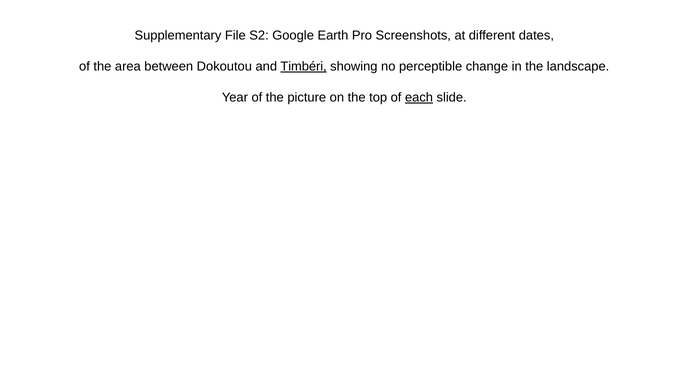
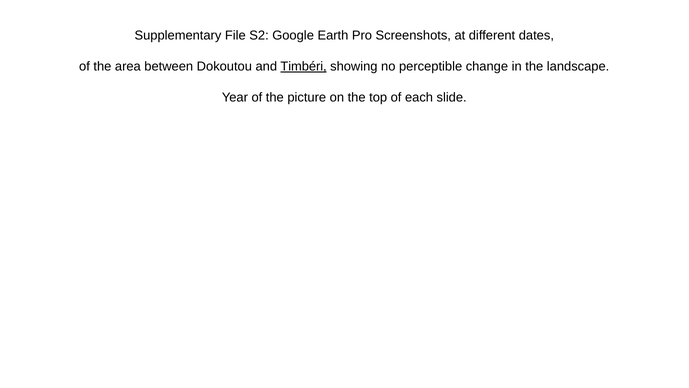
each underline: present -> none (419, 97)
